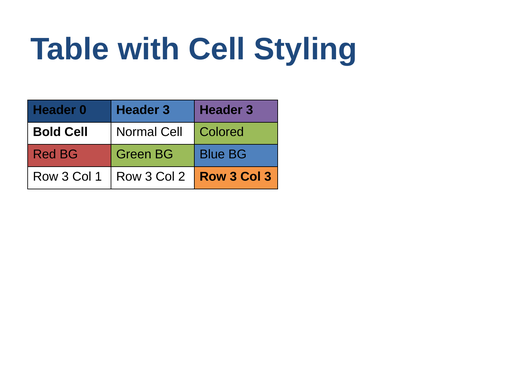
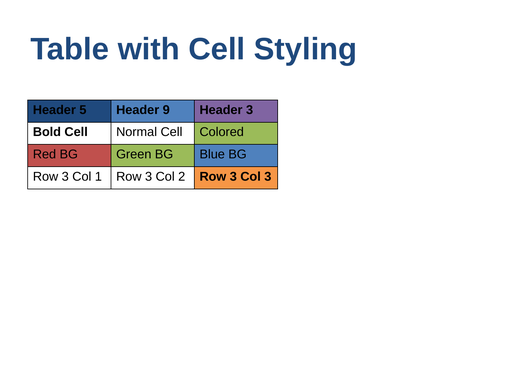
0: 0 -> 5 (83, 110)
3: 3 -> 9 (166, 110)
